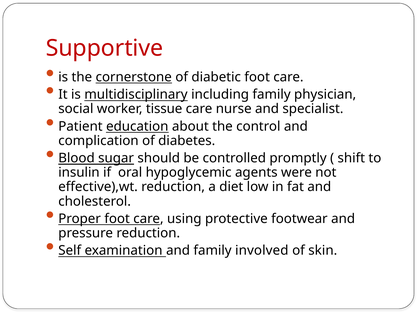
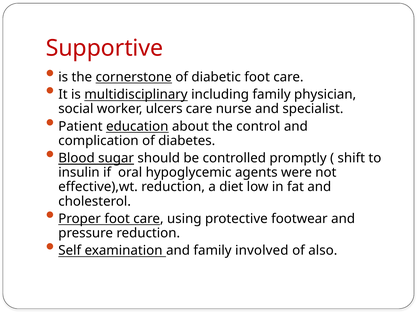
tissue: tissue -> ulcers (164, 109)
skin: skin -> also (323, 250)
